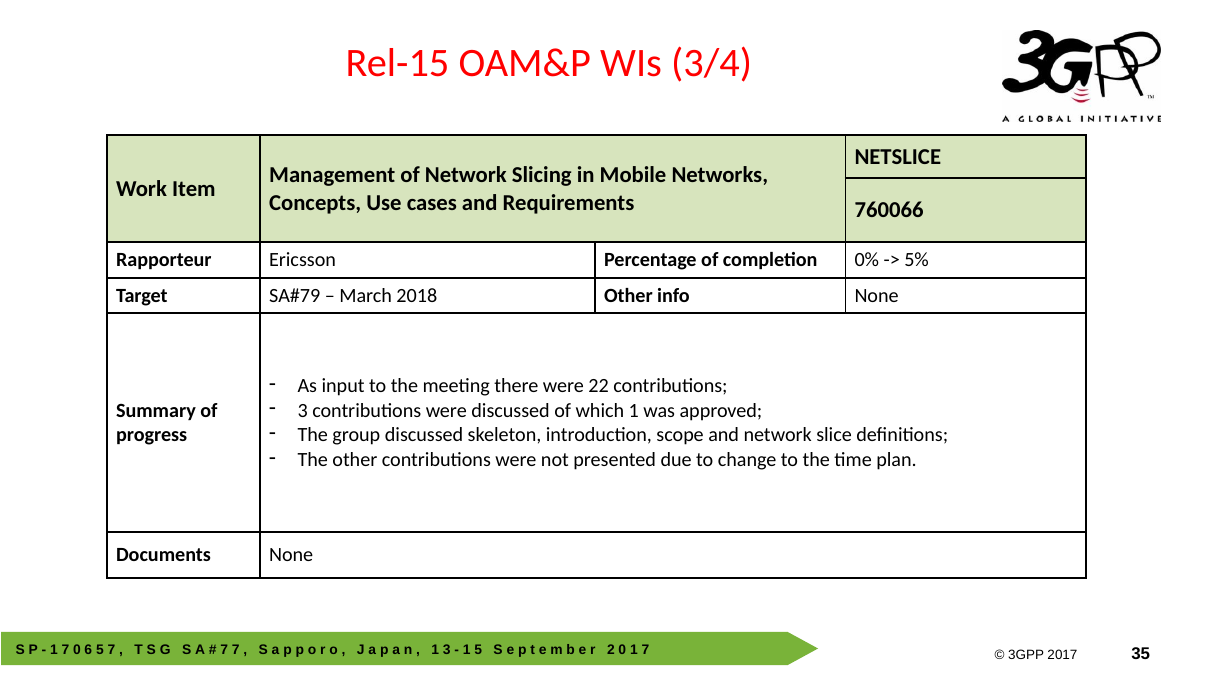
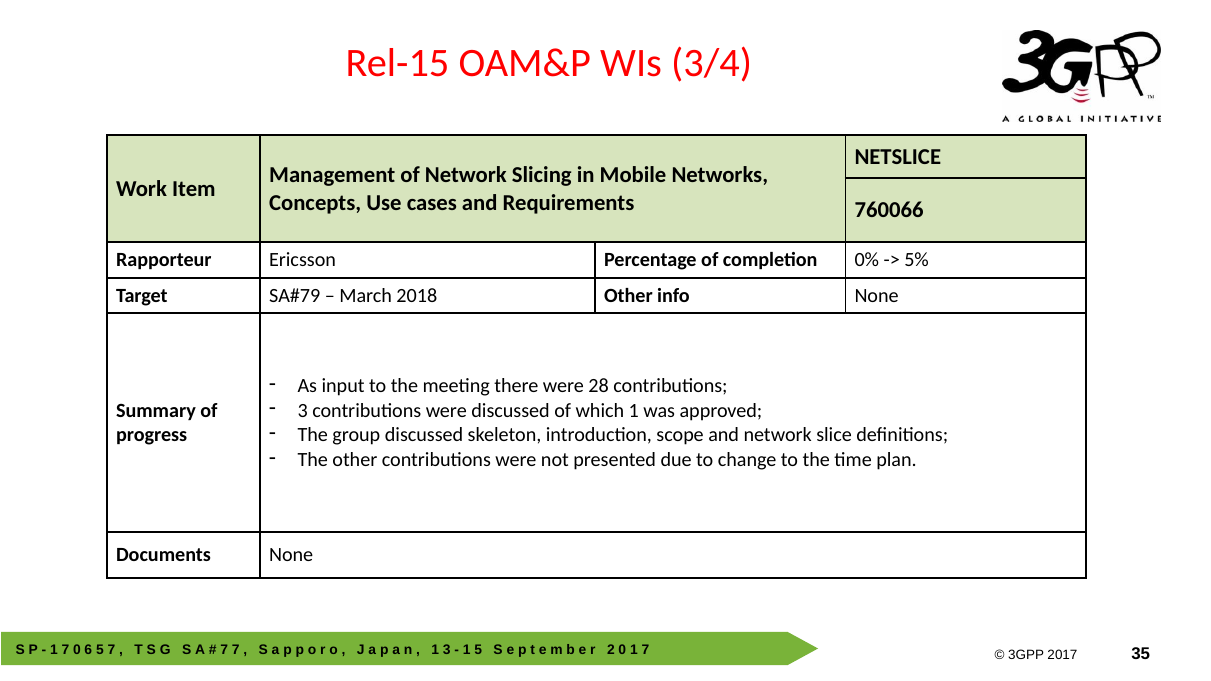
22: 22 -> 28 (599, 386)
